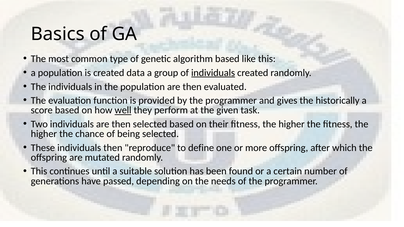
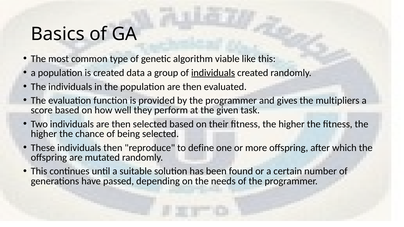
algorithm based: based -> viable (227, 59)
historically: historically -> multipliers (338, 101)
well underline: present -> none (123, 110)
